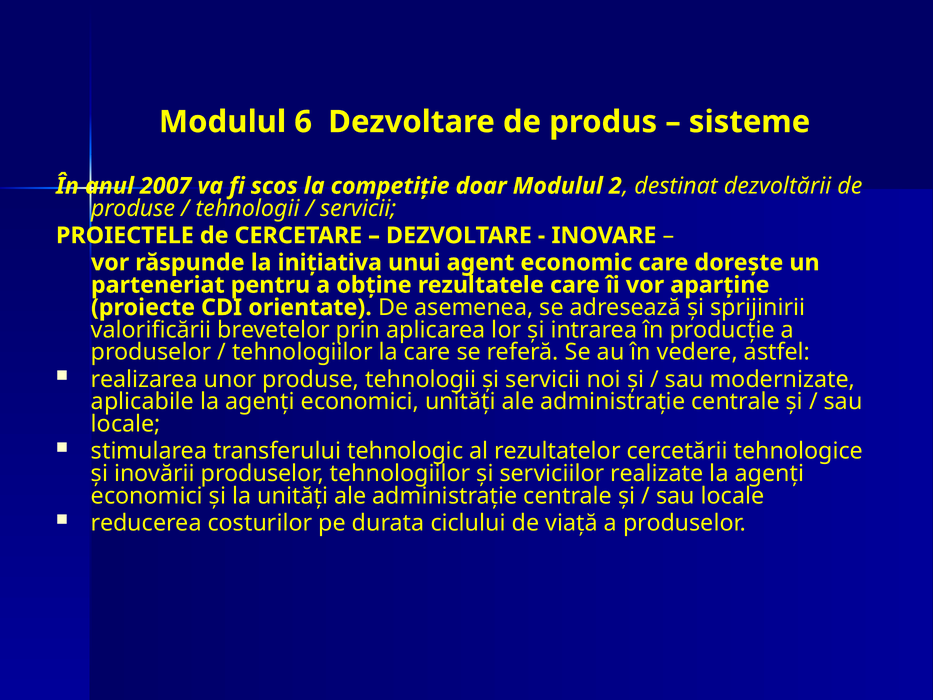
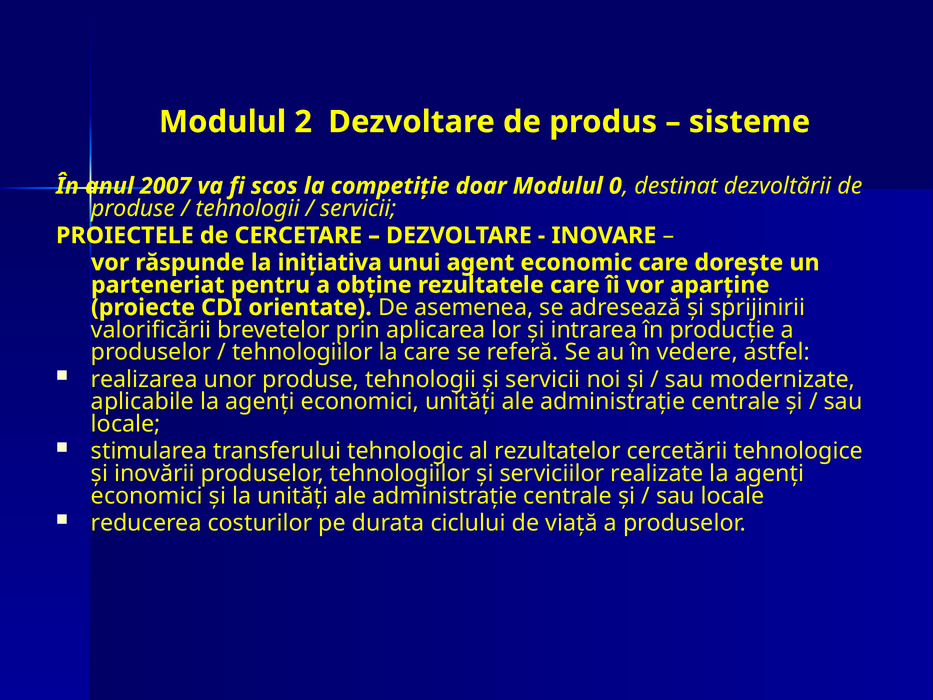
6: 6 -> 2 (303, 122)
2: 2 -> 0 (615, 186)
